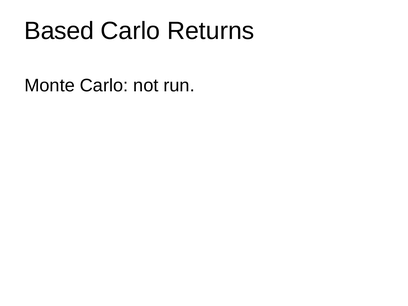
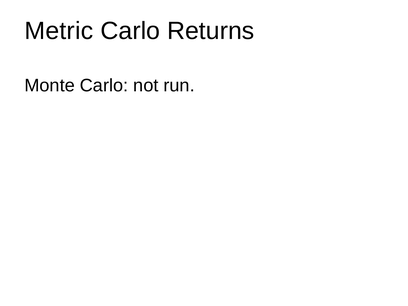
Based: Based -> Metric (59, 31)
